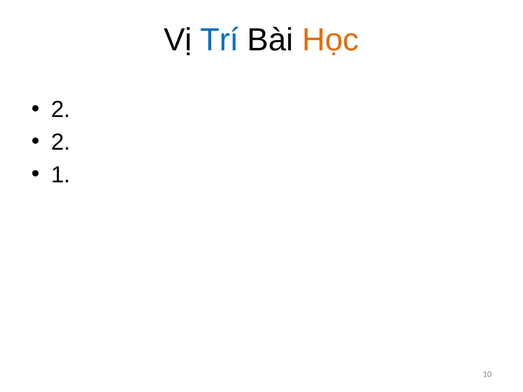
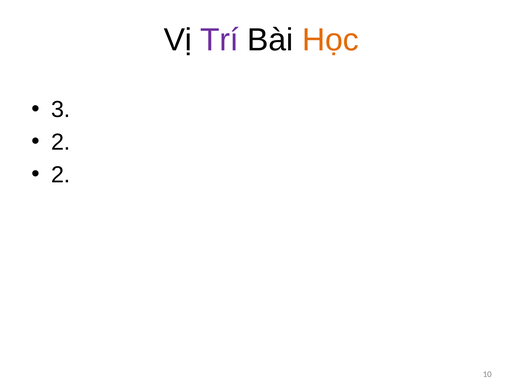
Trí colour: blue -> purple (219, 40)
2: 2 -> 3 (61, 110)
1: 1 -> 2 (61, 175)
